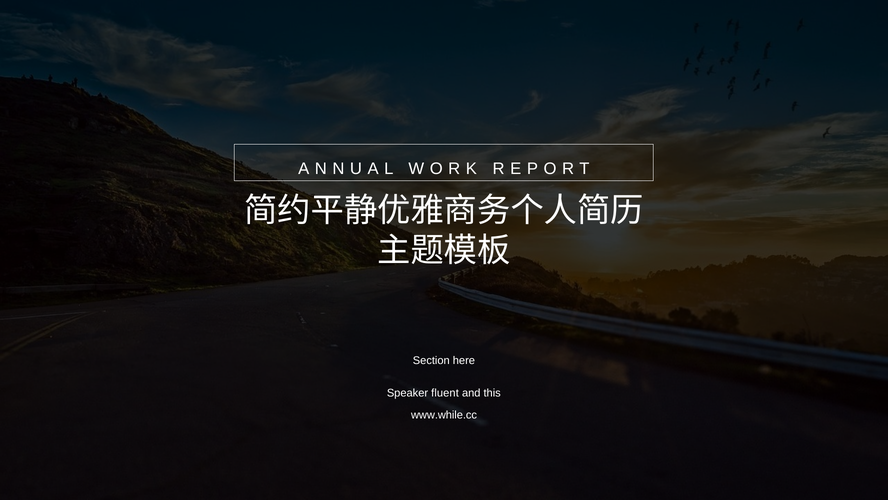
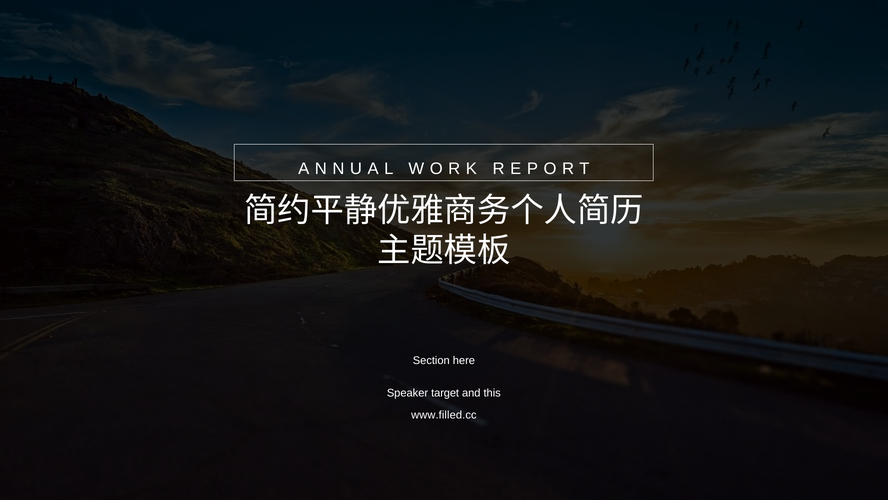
fluent: fluent -> target (445, 392)
www.while.cc: www.while.cc -> www.filled.cc (444, 414)
